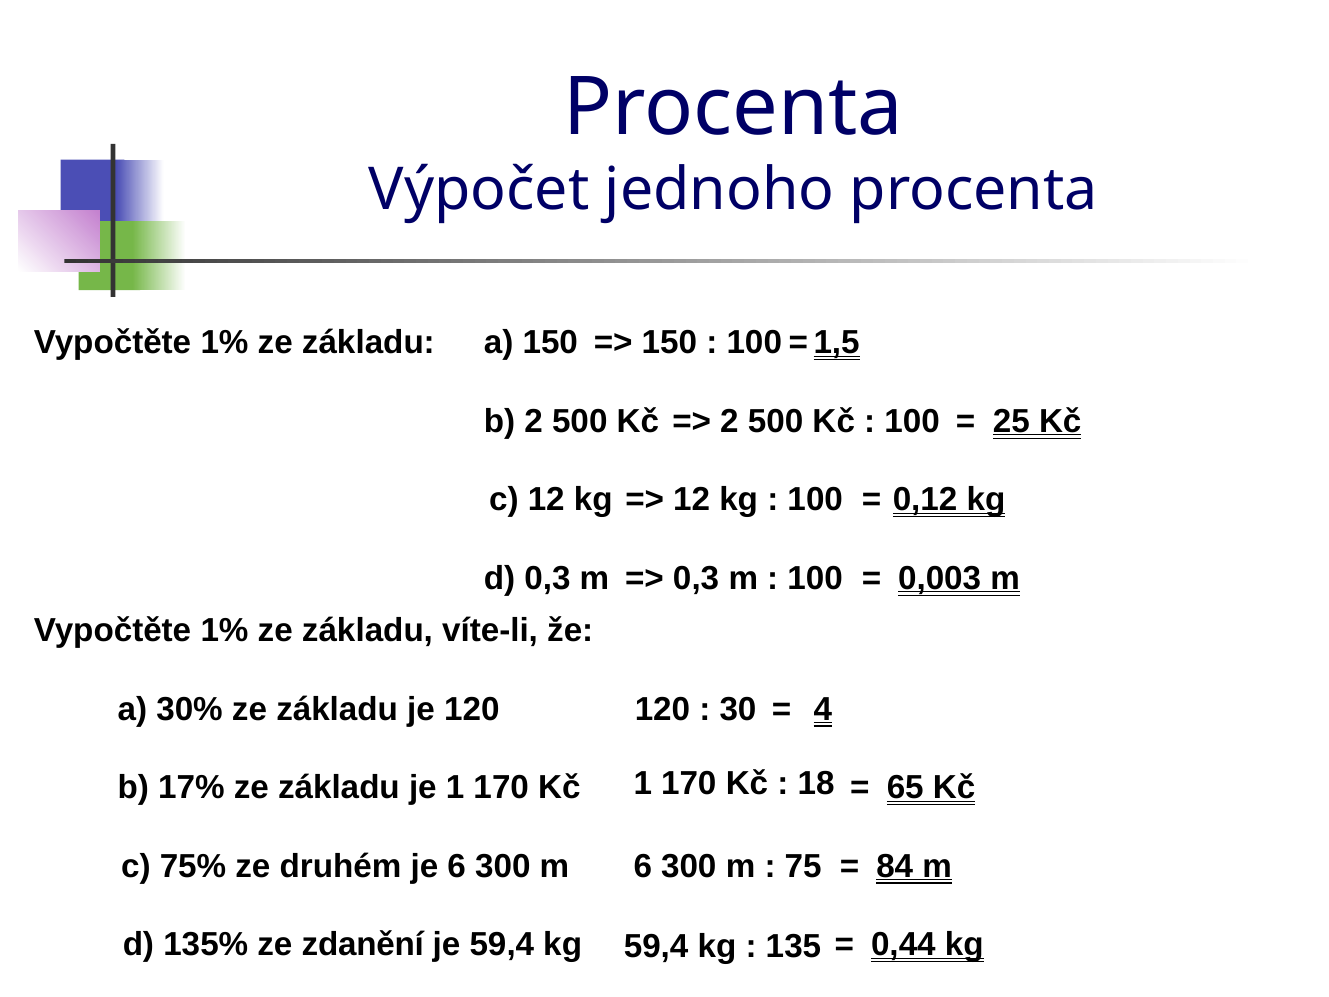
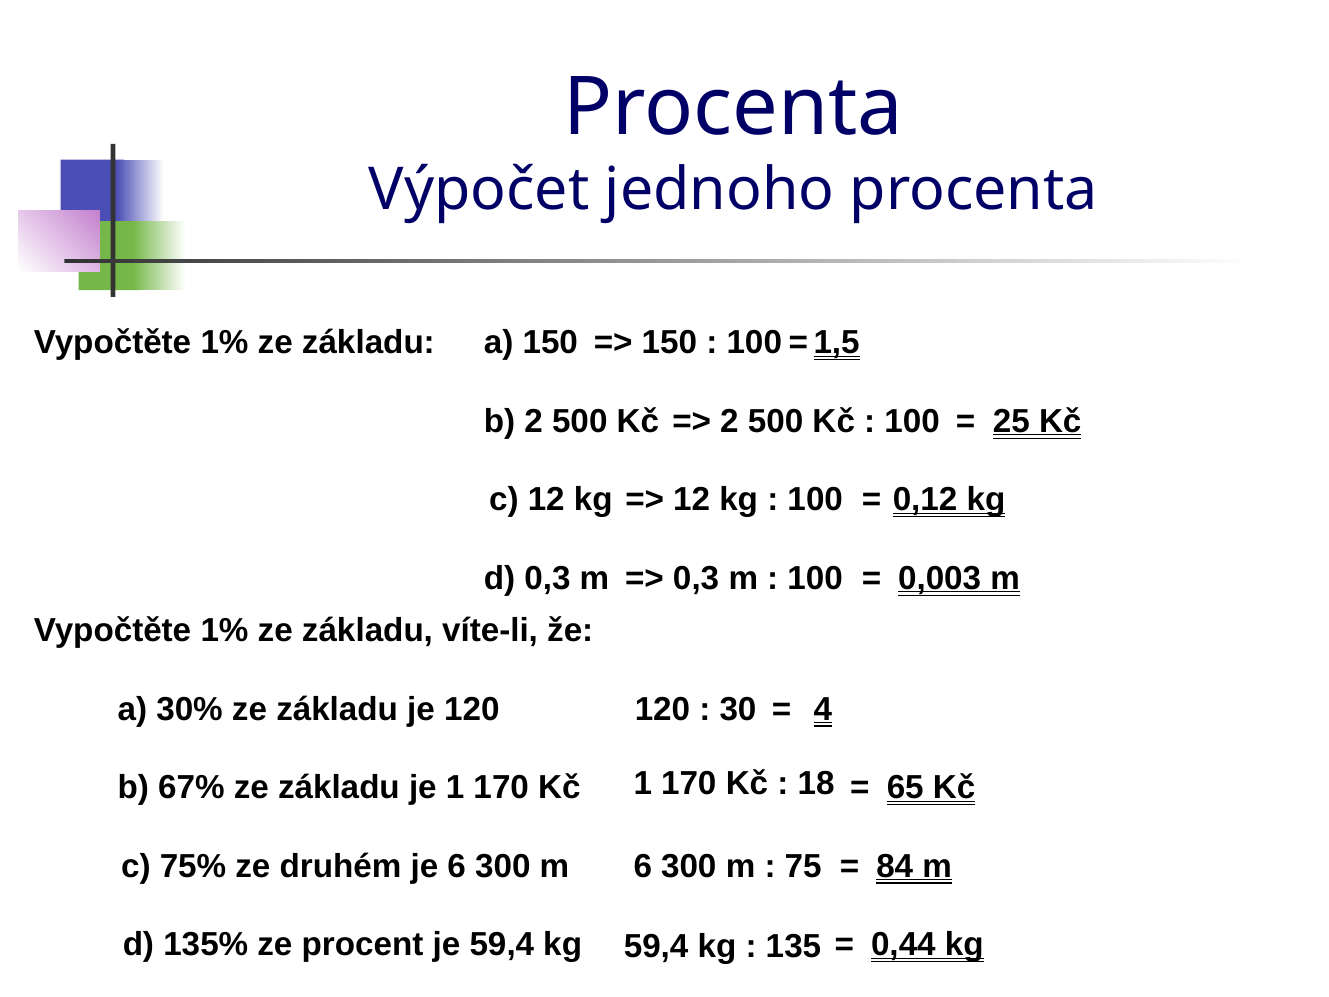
17%: 17% -> 67% (191, 787)
zdanění: zdanění -> procent (363, 944)
